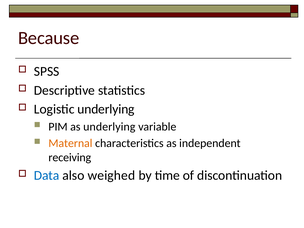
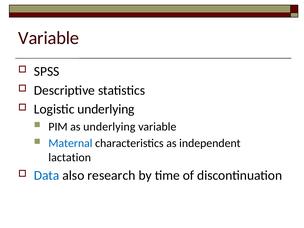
Because: Because -> Variable (49, 38)
Maternal colour: orange -> blue (70, 143)
receiving: receiving -> lactation (70, 157)
weighed: weighed -> research (111, 175)
